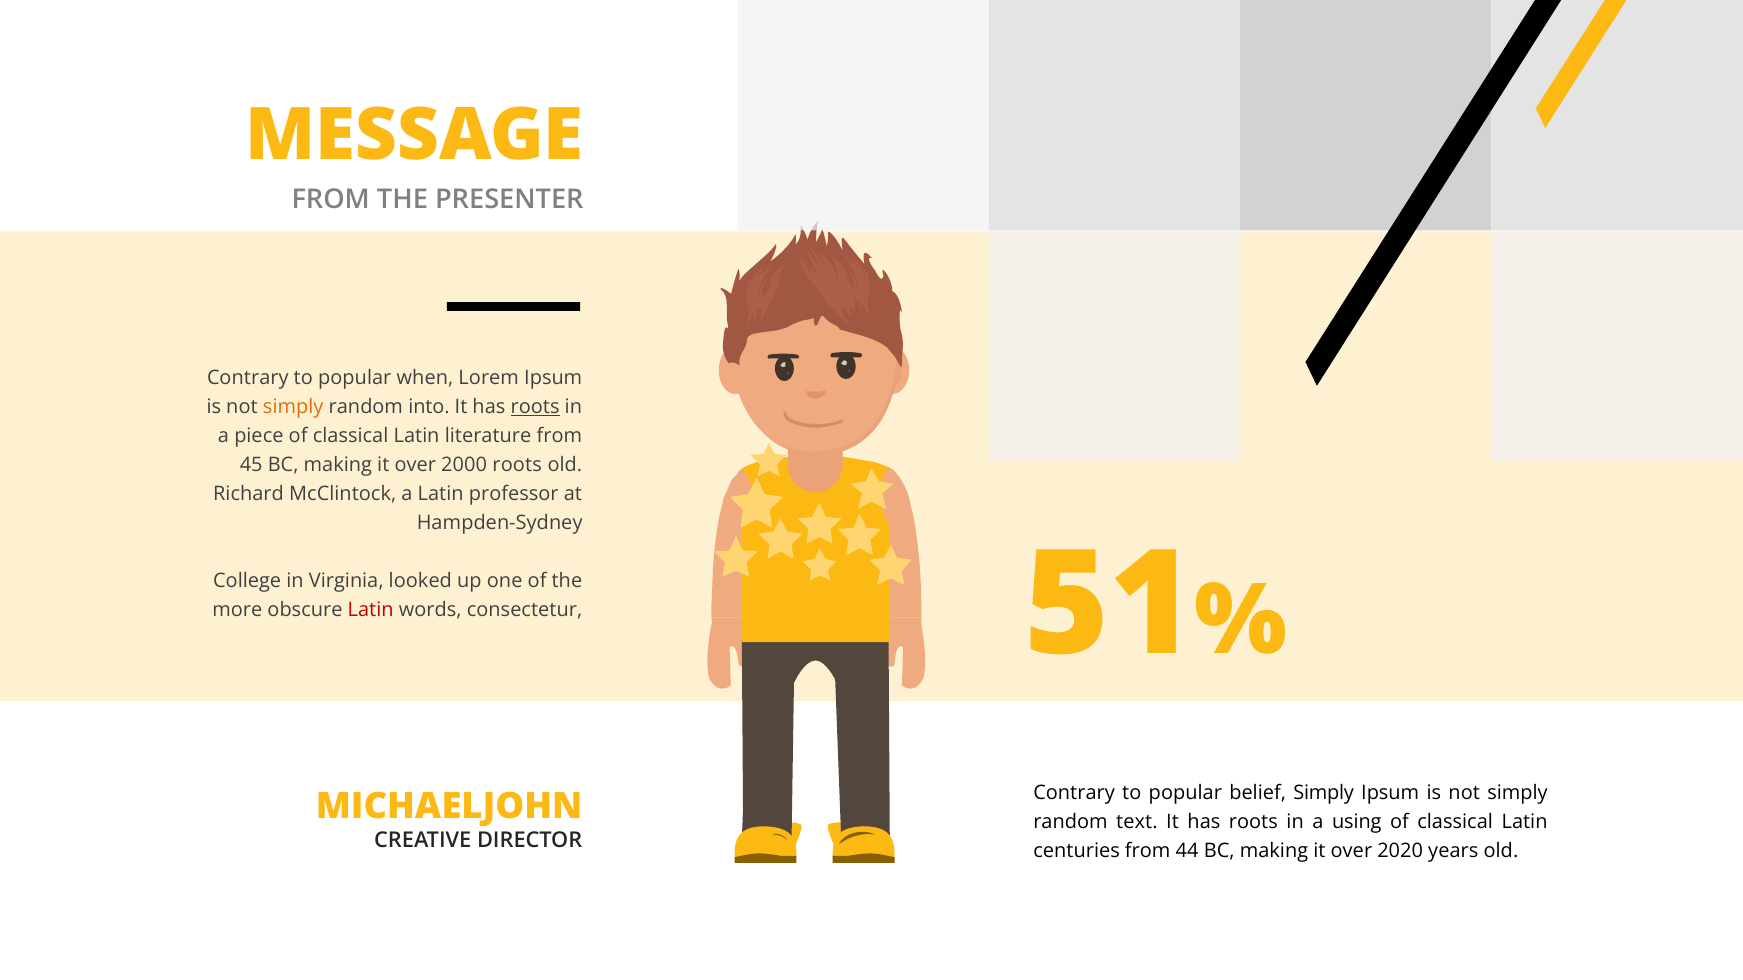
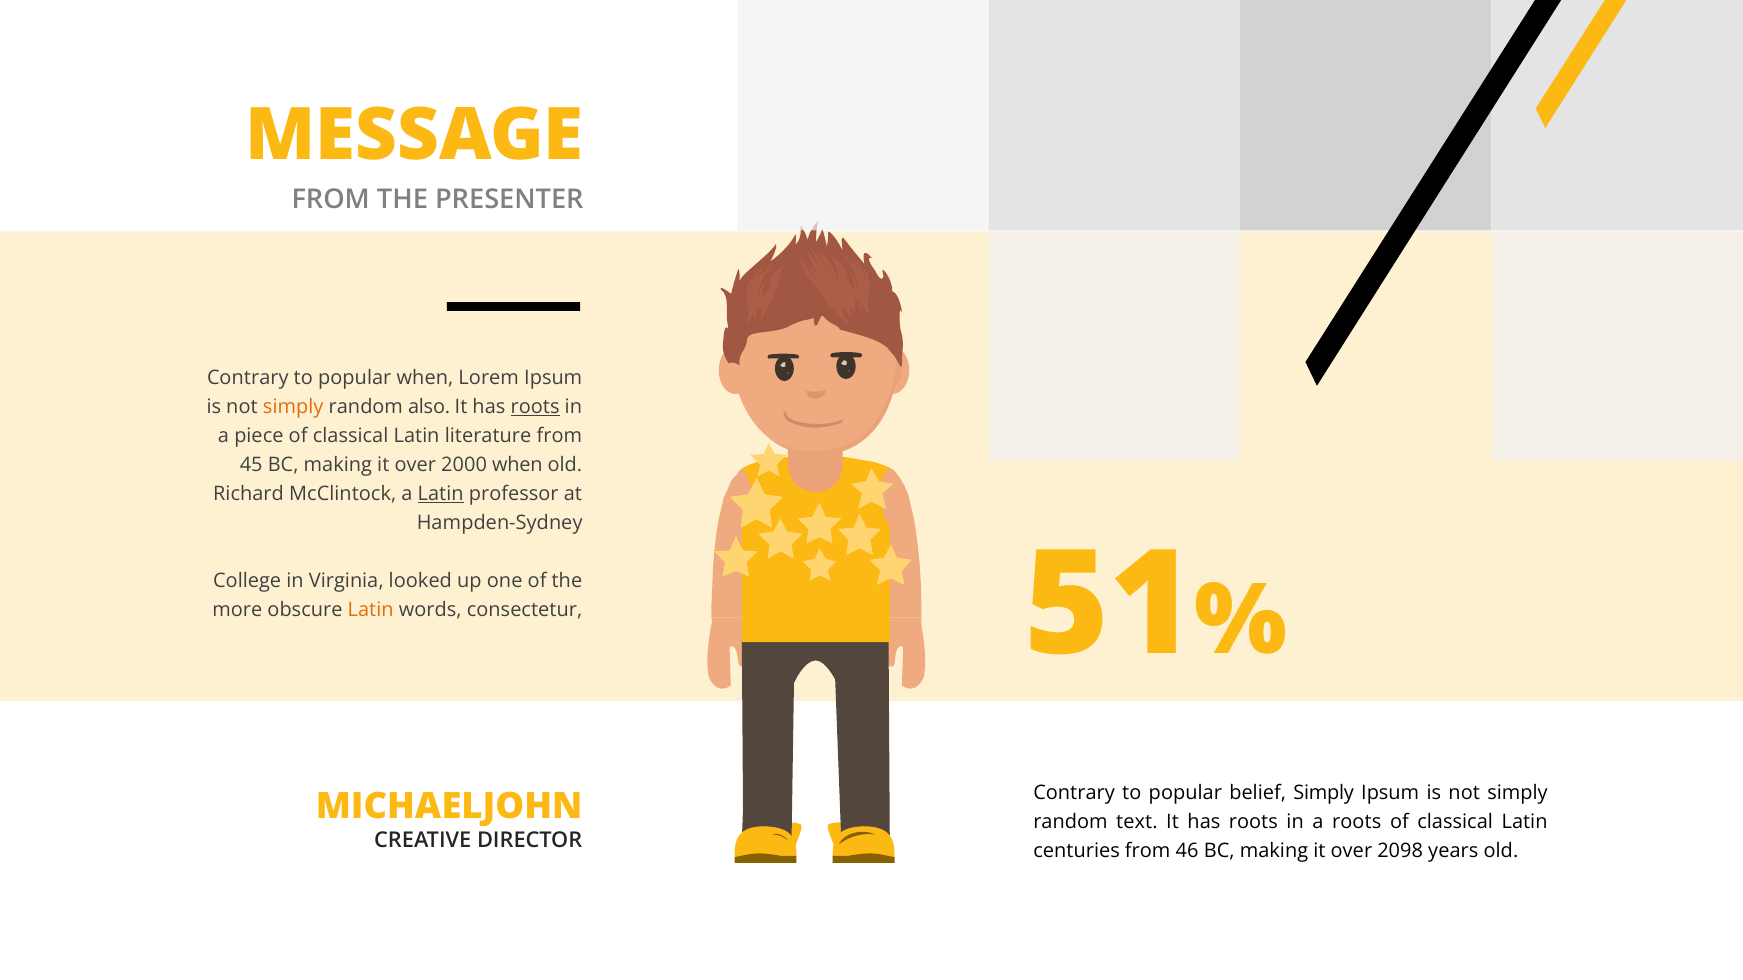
into: into -> also (429, 407)
2000 roots: roots -> when (517, 465)
Latin underline: none -> present (441, 494)
Latin colour: red -> orange (371, 610)
a using: using -> roots (1357, 822)
44: 44 -> 46 (1187, 851)
2020: 2020 -> 2098 (1400, 851)
